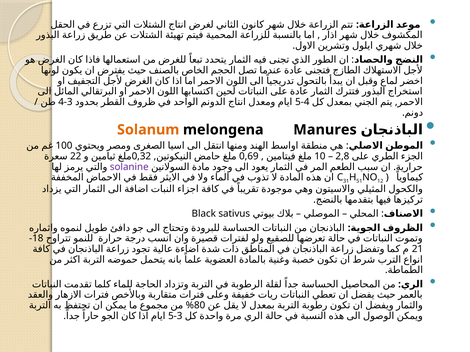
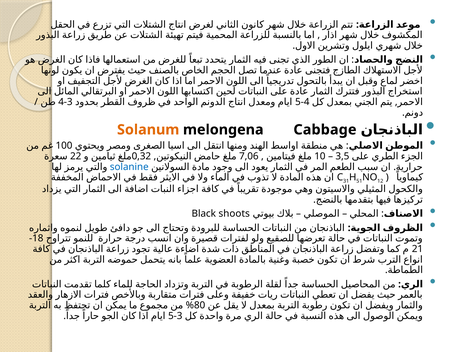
Manures: Manures -> Cabbage (325, 130)
0,69: 0,69 -> 7,06 (249, 156)
2,8: 2,8 -> 3,5 (342, 156)
solanine colour: purple -> blue (129, 167)
sativus: sativus -> shoots (234, 214)
